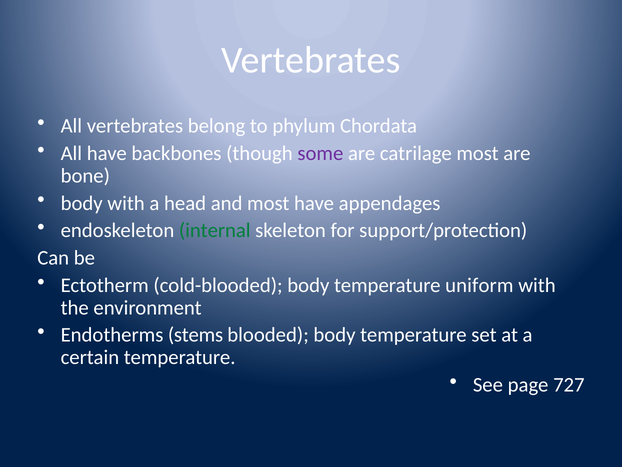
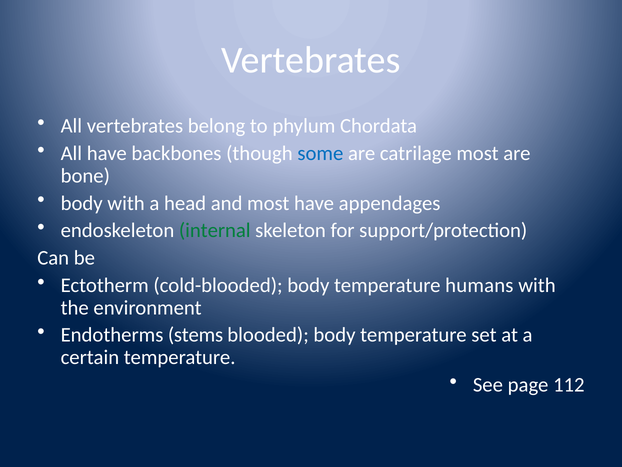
some colour: purple -> blue (320, 153)
uniform: uniform -> humans (479, 285)
727: 727 -> 112 (569, 384)
